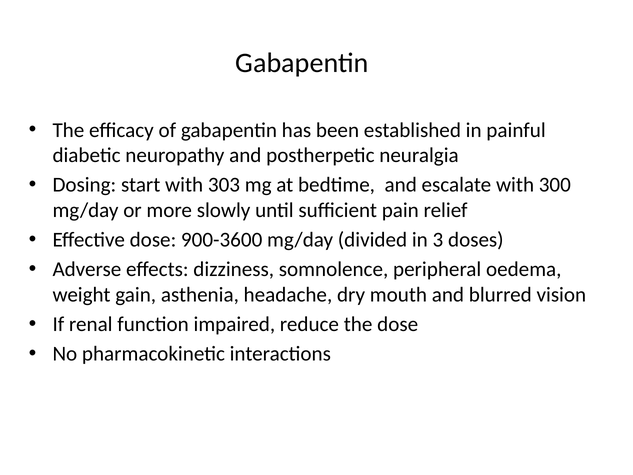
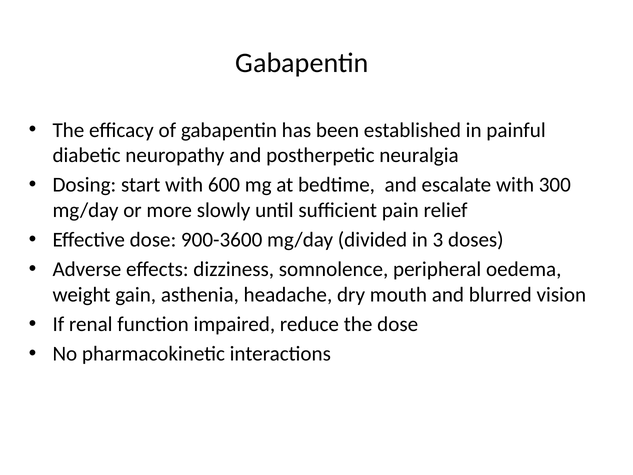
303: 303 -> 600 (224, 185)
